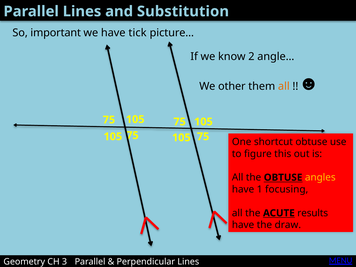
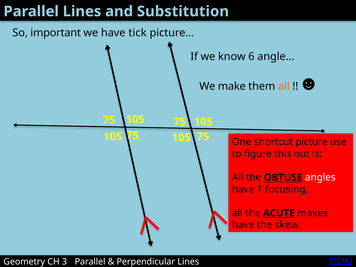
2: 2 -> 6 (251, 57)
other: other -> make (232, 86)
shortcut obtuse: obtuse -> picture (311, 142)
angles colour: yellow -> white (320, 177)
results: results -> makes (313, 213)
draw: draw -> skew (288, 225)
